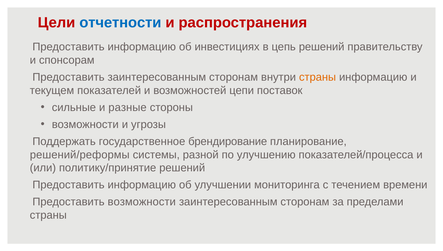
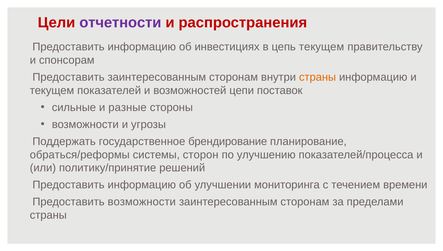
отчетности colour: blue -> purple (120, 23)
цепь решений: решений -> текущем (322, 47)
решений/реформы: решений/реформы -> обраться/реформы (80, 155)
разной: разной -> сторон (201, 155)
